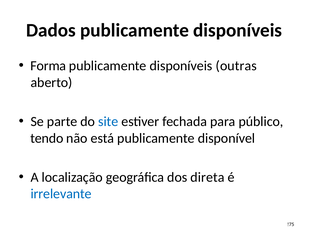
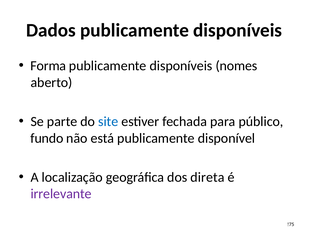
outras: outras -> nomes (236, 66)
tendo: tendo -> fundo (47, 138)
irrelevante colour: blue -> purple (61, 194)
